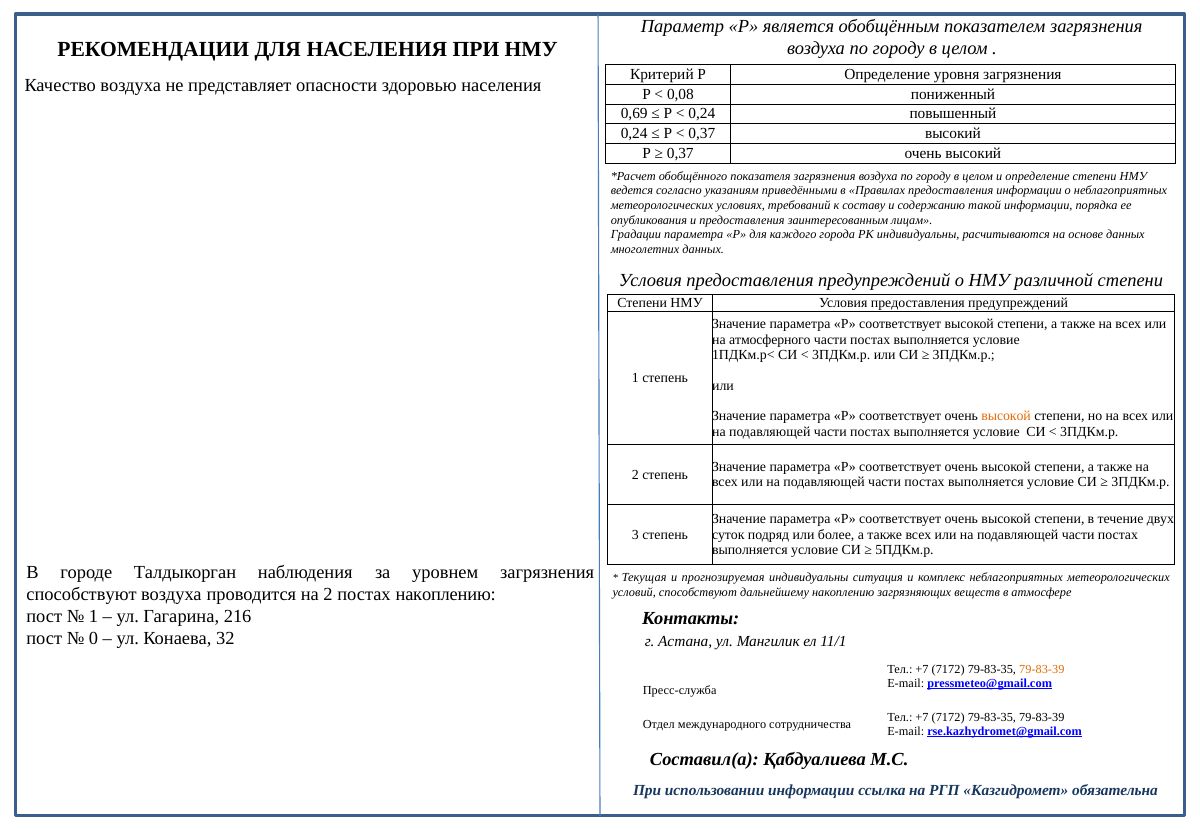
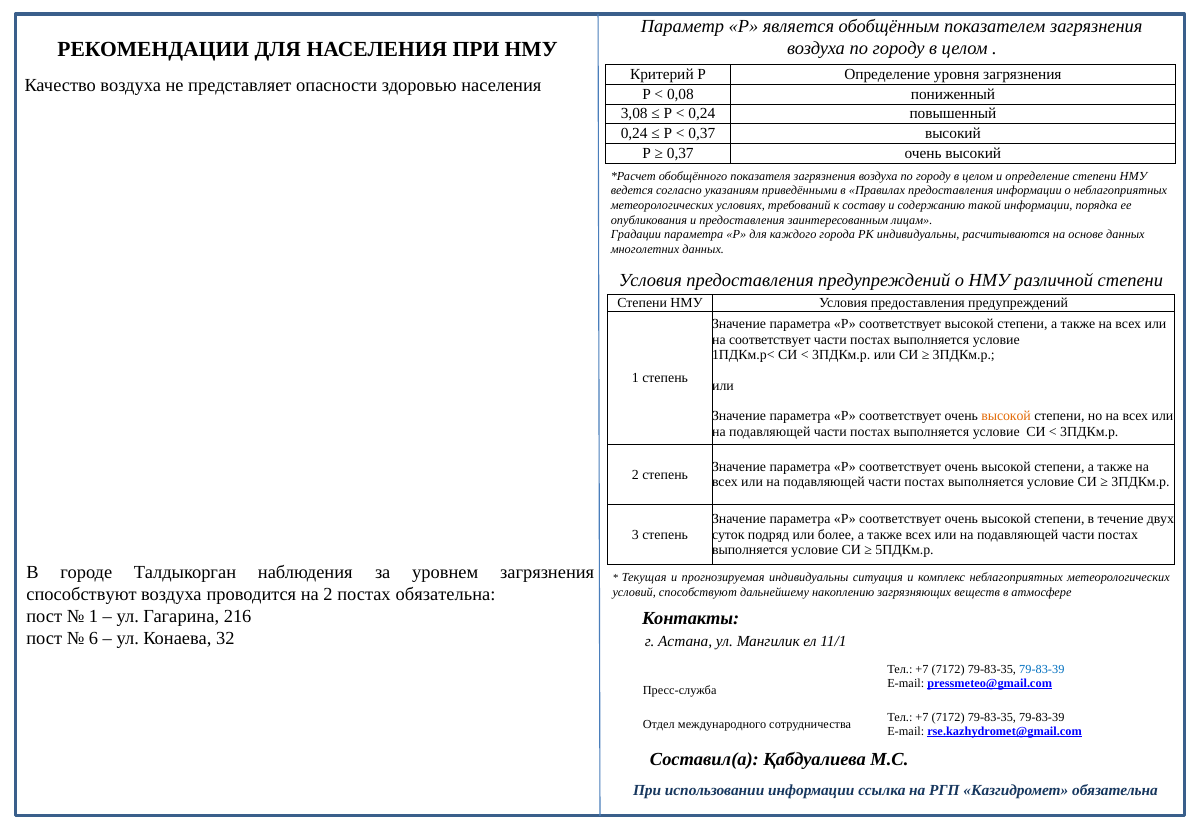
0,69: 0,69 -> 3,08 (634, 114)
на атмосферного: атмосферного -> соответствует (770, 340)
постах накоплению: накоплению -> обязательна (446, 595)
0: 0 -> 6 (94, 639)
79-83-39 colour: orange -> blue (1042, 670)
